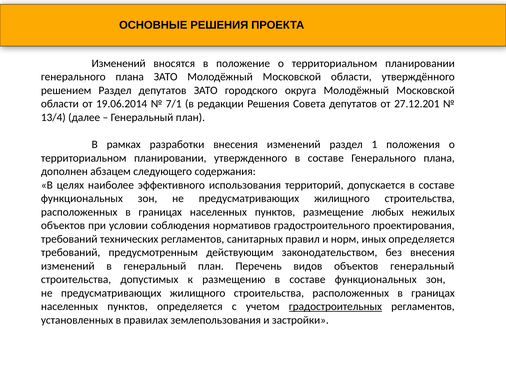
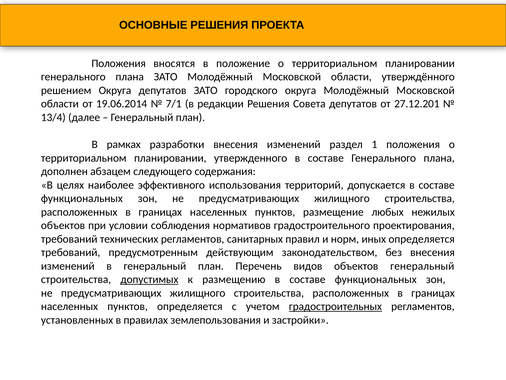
Изменений: Изменений -> Положения (119, 63)
решением Раздел: Раздел -> Округа (115, 90)
допустимых underline: none -> present (149, 279)
